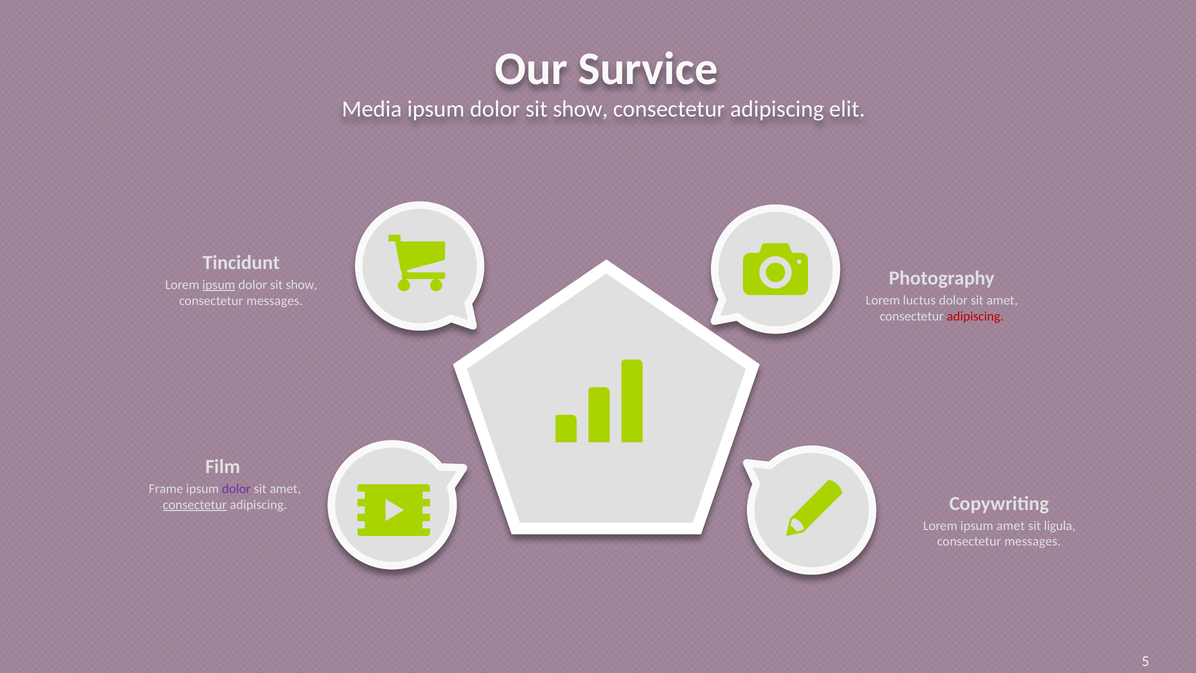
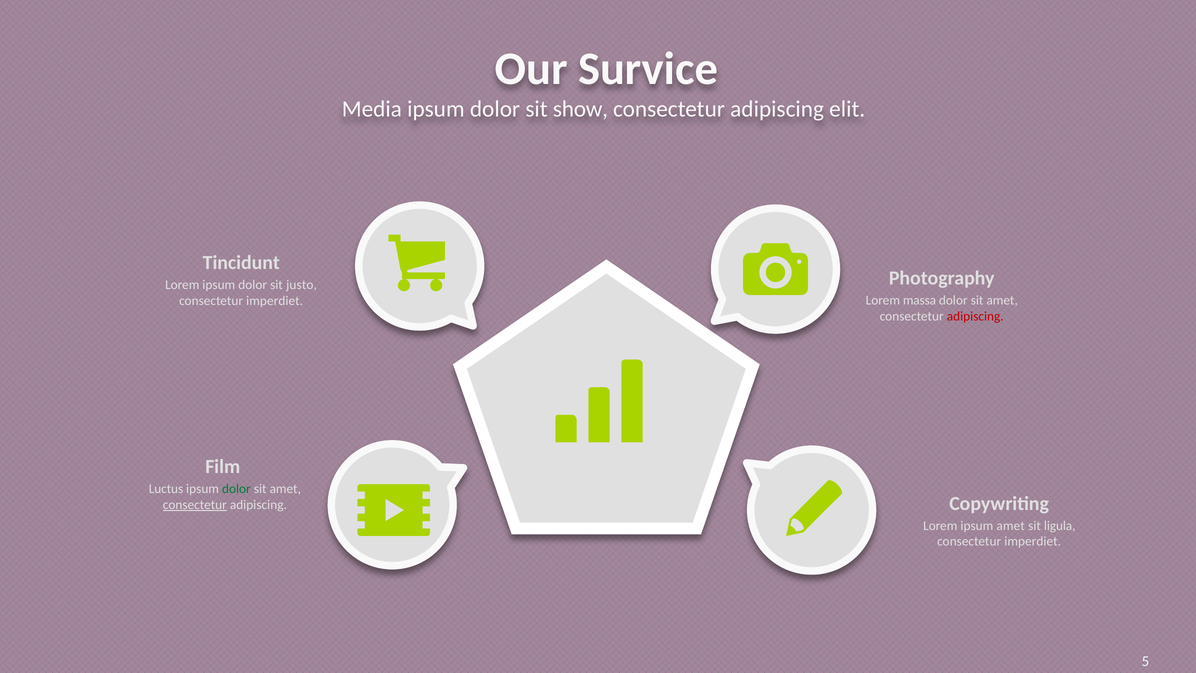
ipsum underline: present -> none (219, 285)
show: show -> justo (302, 285)
luctus: luctus -> massa (919, 300)
messages: messages -> imperdiet (275, 301)
Frame: Frame -> Luctus (166, 489)
dolor colour: purple -> green (236, 489)
messages: messages -> imperdiet (1033, 541)
